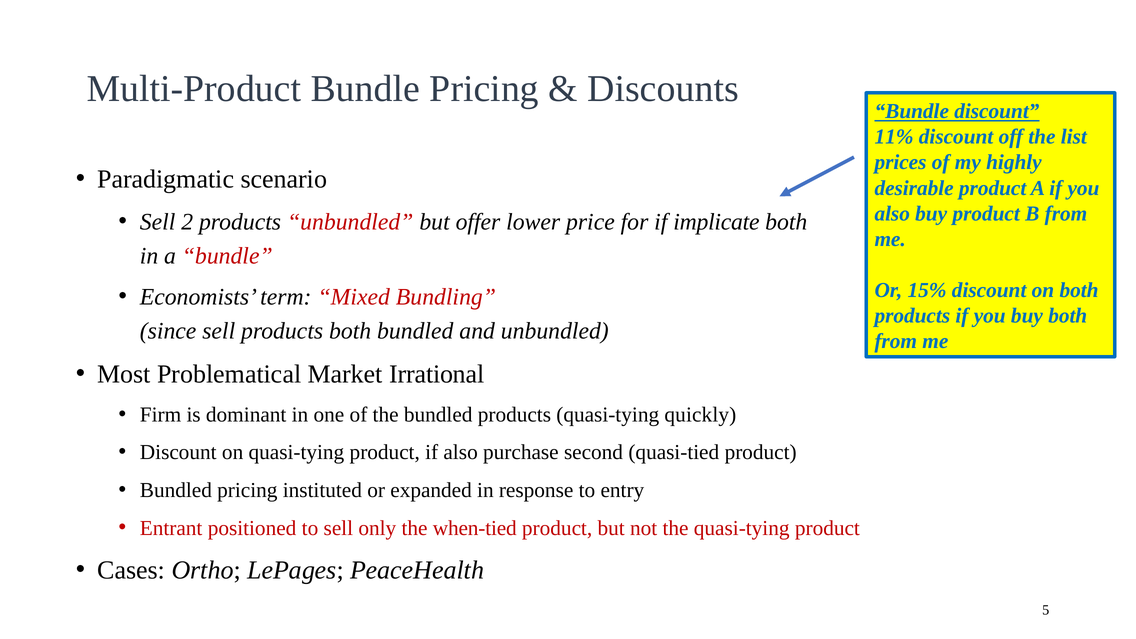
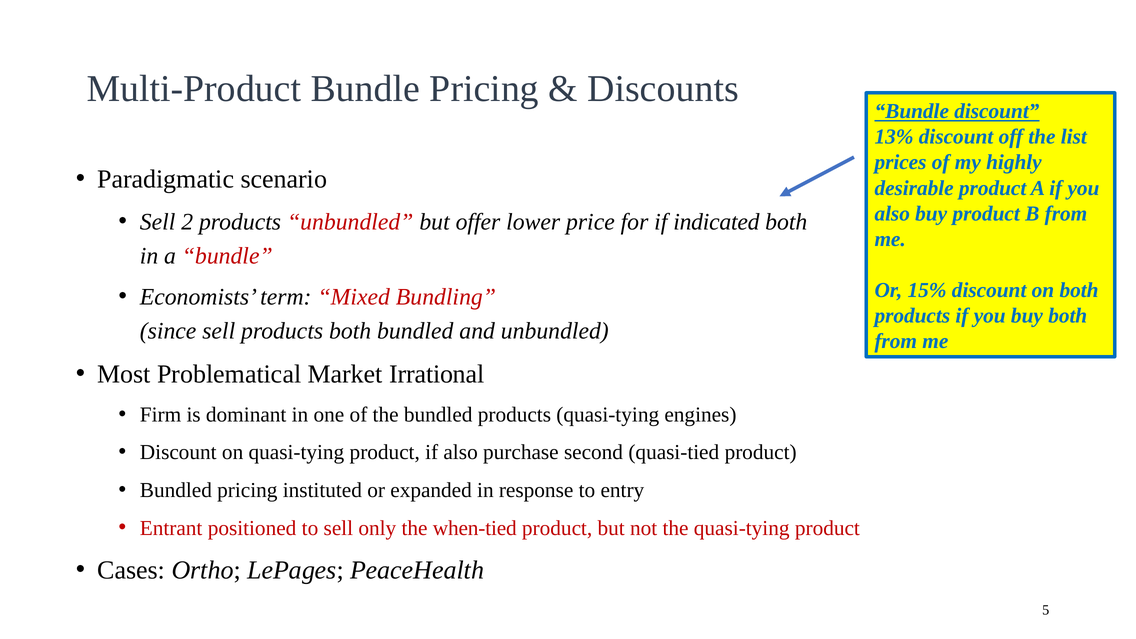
11%: 11% -> 13% (894, 137)
implicate: implicate -> indicated (716, 222)
quickly: quickly -> engines (700, 415)
